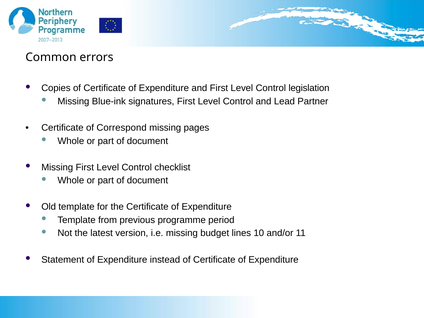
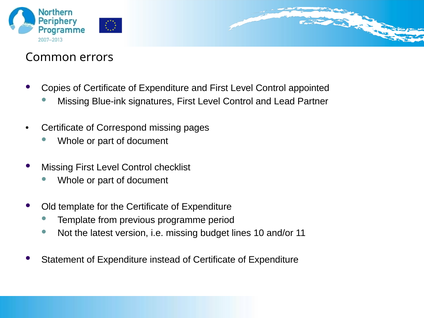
legislation: legislation -> appointed (309, 88)
